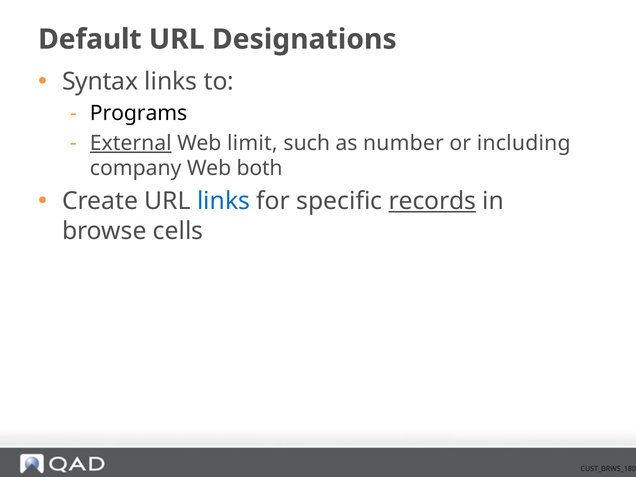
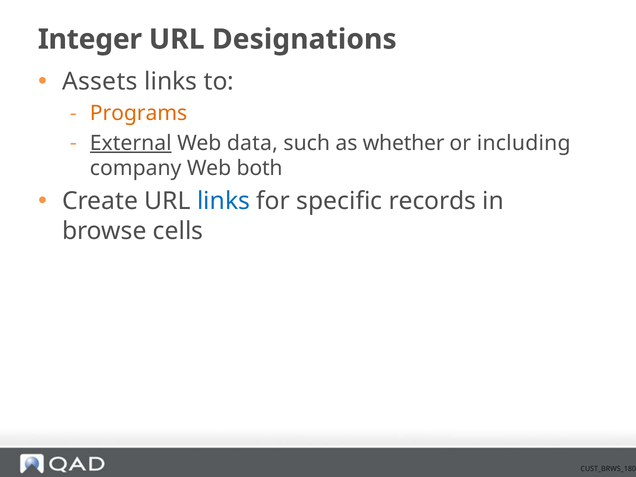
Default: Default -> Integer (90, 39)
Syntax: Syntax -> Assets (100, 82)
Programs colour: black -> orange (139, 113)
limit: limit -> data (252, 143)
number: number -> whether (404, 143)
records underline: present -> none (432, 201)
